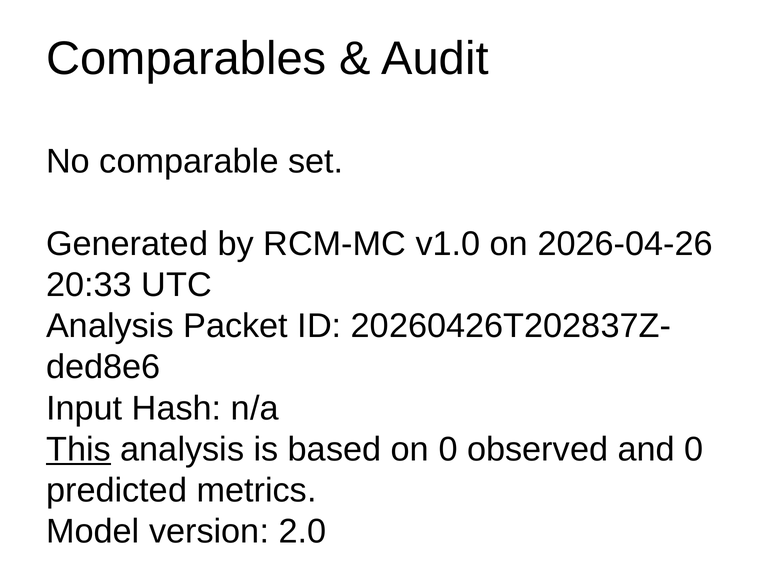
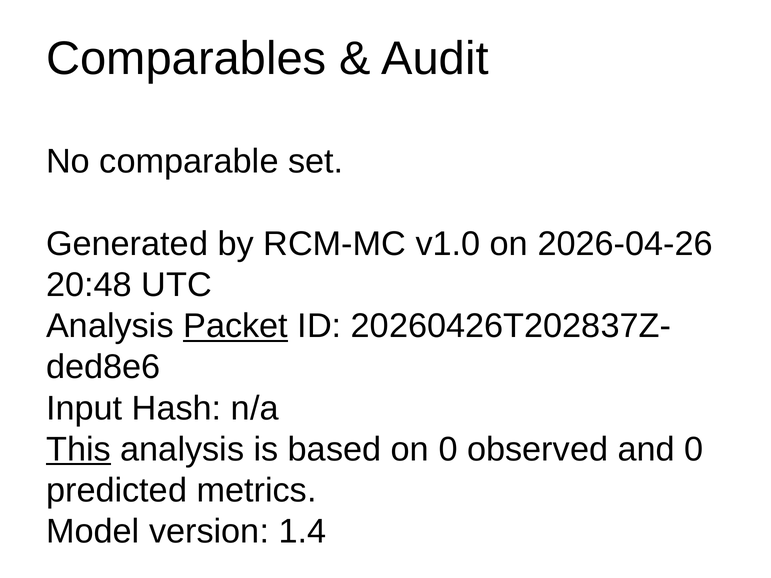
20:33: 20:33 -> 20:48 (89, 285)
Packet underline: none -> present (236, 326)
2.0: 2.0 -> 1.4 (302, 532)
